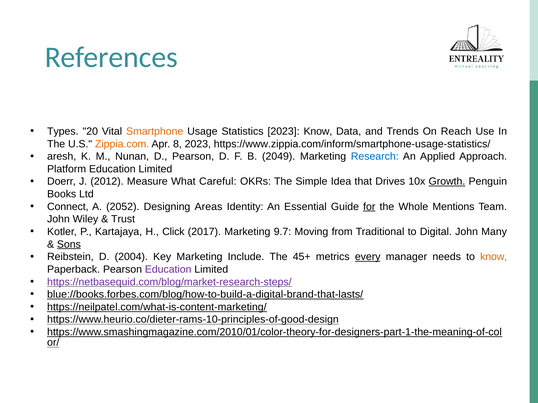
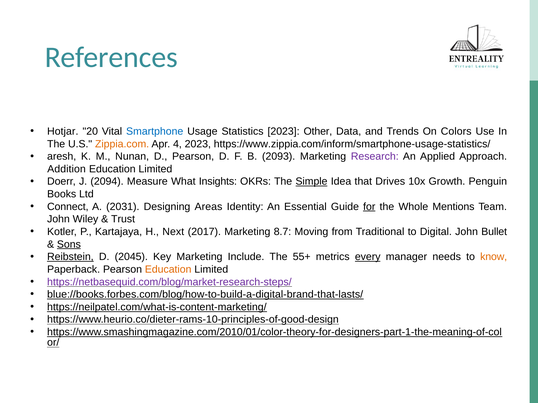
Types: Types -> Hotjar (63, 132)
Smartphone colour: orange -> blue (155, 132)
2023 Know: Know -> Other (318, 132)
Reach: Reach -> Colors (456, 132)
8: 8 -> 4 (177, 144)
2049: 2049 -> 2093 (279, 157)
Research colour: blue -> purple (375, 157)
Platform: Platform -> Addition (67, 169)
2012: 2012 -> 2094 (107, 182)
Careful: Careful -> Insights (218, 182)
Simple underline: none -> present (311, 182)
Growth underline: present -> none (447, 182)
2052: 2052 -> 2031 (123, 207)
Click: Click -> Next (173, 232)
9.7: 9.7 -> 8.7 (282, 232)
Many: Many -> Bullet (494, 232)
Reibstein underline: none -> present (70, 257)
2004: 2004 -> 2045 (131, 257)
45+: 45+ -> 55+ (302, 257)
Education colour: purple -> orange (168, 270)
